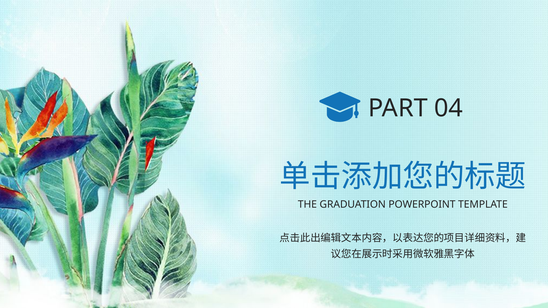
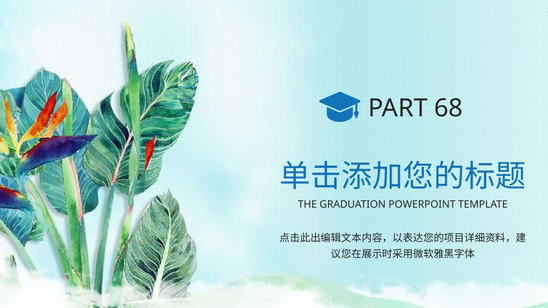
04: 04 -> 68 (449, 108)
